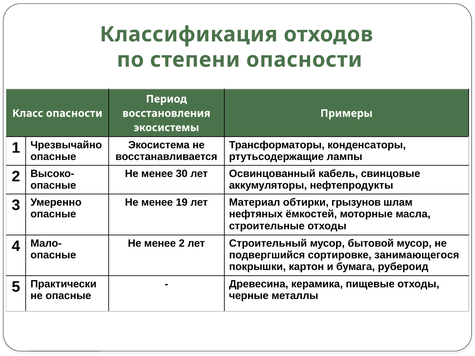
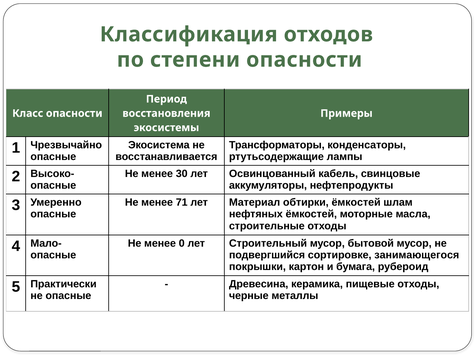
19: 19 -> 71 (182, 203)
обтирки грызунов: грызунов -> ёмкостей (356, 203)
менее 2: 2 -> 0 (182, 243)
